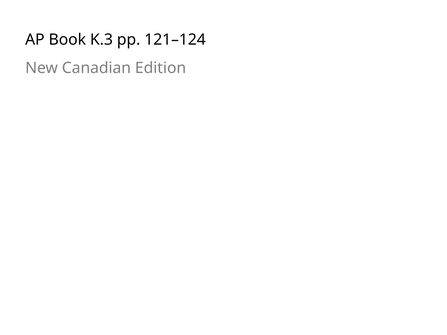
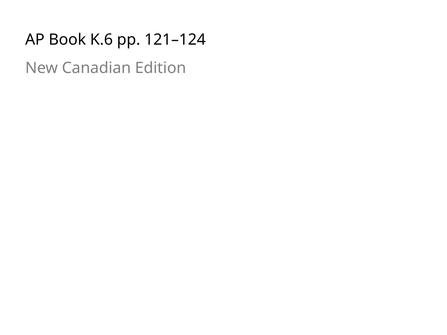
K.3: K.3 -> K.6 (101, 40)
